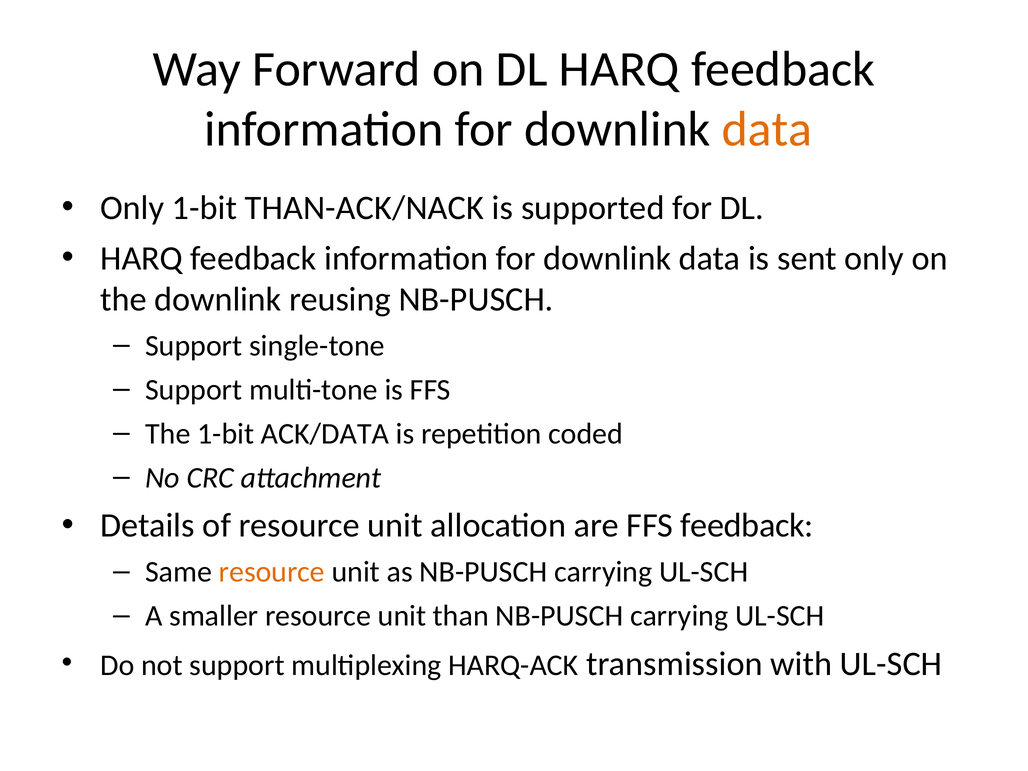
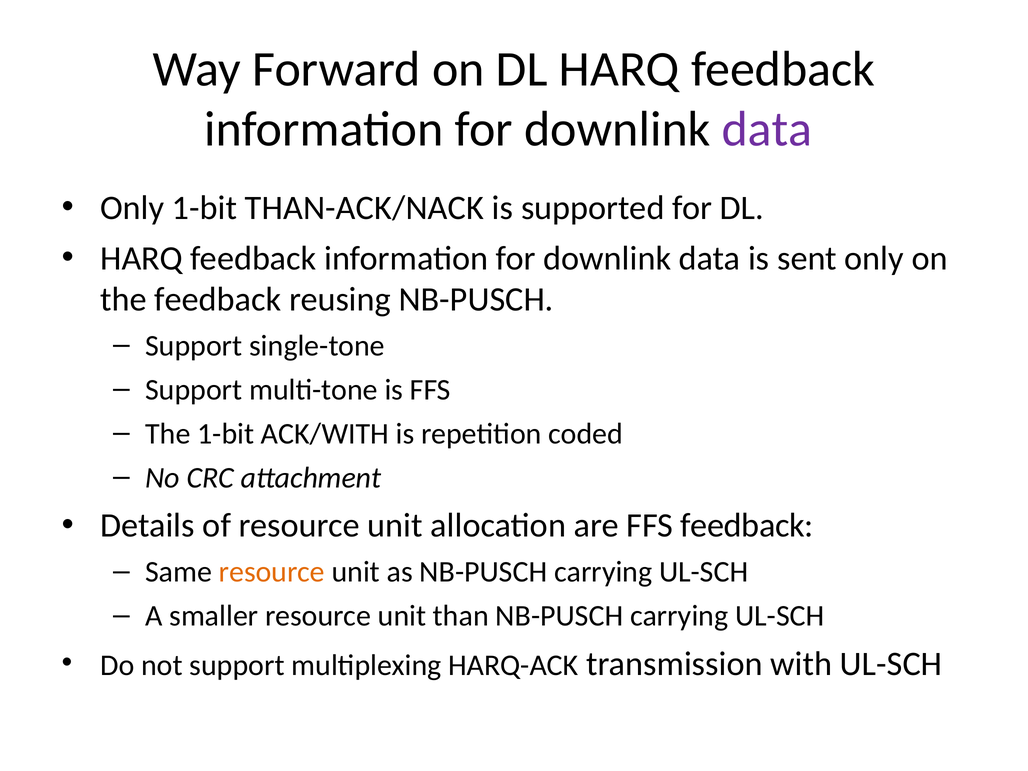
data colour: orange -> purple (767, 129)
the downlink: downlink -> feedback (218, 299)
ACK/DATA: ACK/DATA -> ACK/WITH (325, 434)
